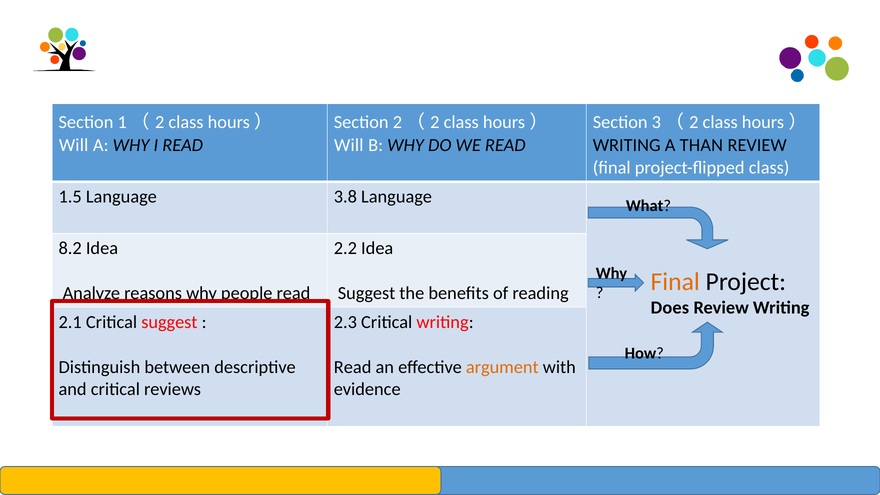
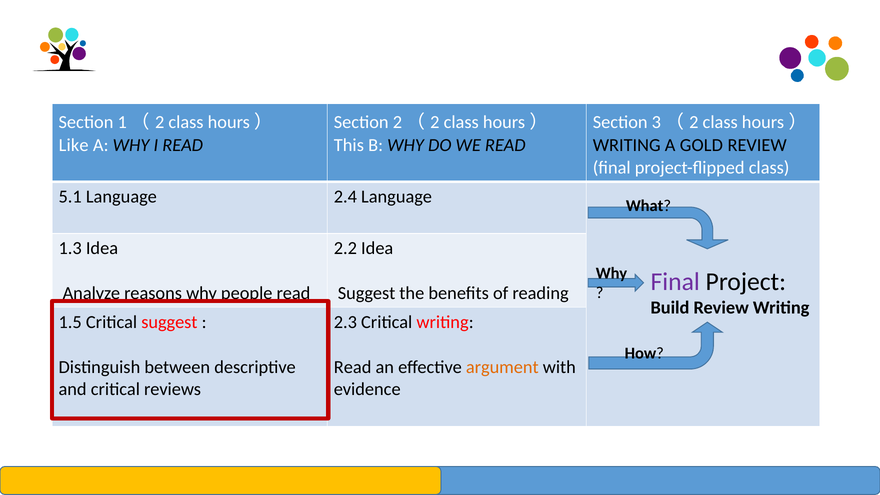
Will: Will -> Like (74, 145)
Will: Will -> This (349, 145)
THAN: THAN -> GOLD (701, 145)
1.5: 1.5 -> 5.1 (70, 197)
3.8: 3.8 -> 2.4 (345, 197)
8.2: 8.2 -> 1.3 (70, 248)
Final colour: orange -> purple (675, 282)
Does: Does -> Build (670, 307)
2.1: 2.1 -> 1.5 (70, 322)
